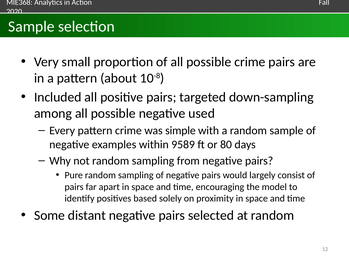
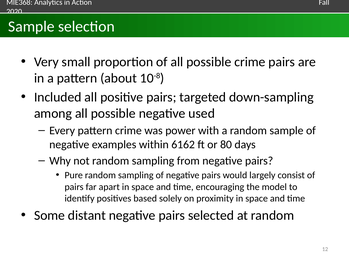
simple: simple -> power (180, 131)
9589: 9589 -> 6162 (183, 145)
